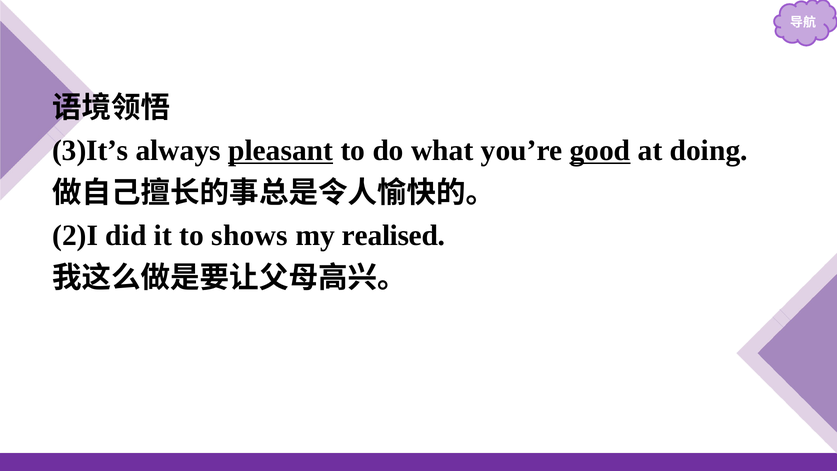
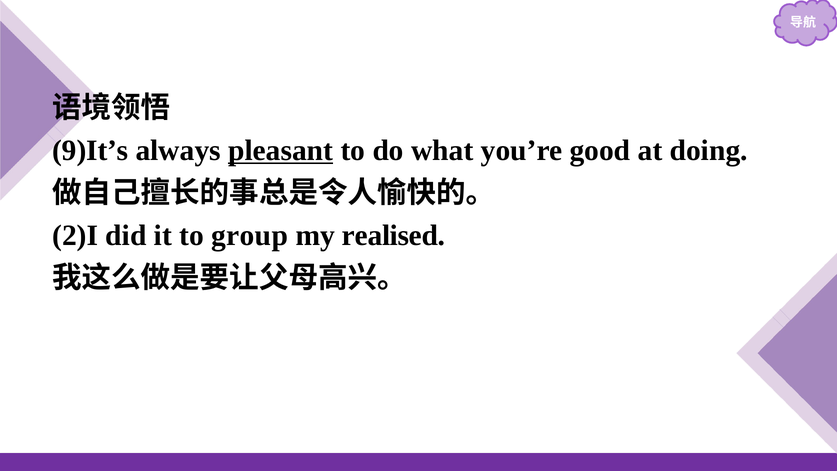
3)It’s: 3)It’s -> 9)It’s (90, 150)
good underline: present -> none (600, 150)
shows: shows -> group (250, 235)
